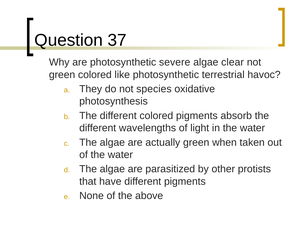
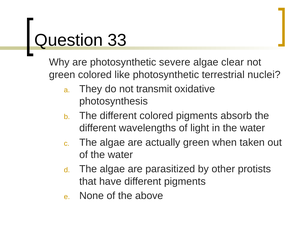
37: 37 -> 33 (117, 40)
havoc: havoc -> nuclei (264, 75)
species: species -> transmit (154, 89)
